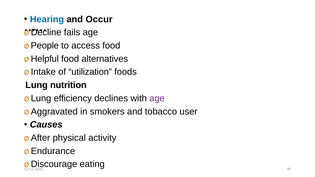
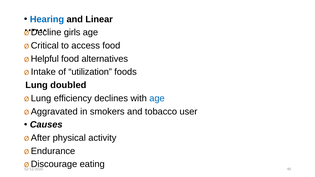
Occur: Occur -> Linear (99, 19)
fails: fails -> girls (72, 32)
People: People -> Critical (45, 46)
nutrition: nutrition -> doubled (68, 85)
age colour: purple -> blue (157, 98)
